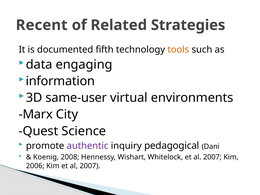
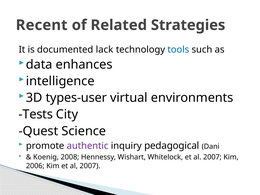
fifth: fifth -> lack (104, 50)
tools colour: orange -> blue (178, 50)
engaging: engaging -> enhances (84, 65)
information: information -> intelligence (60, 81)
same-user: same-user -> types-user (76, 98)
Marx: Marx -> Tests (36, 114)
